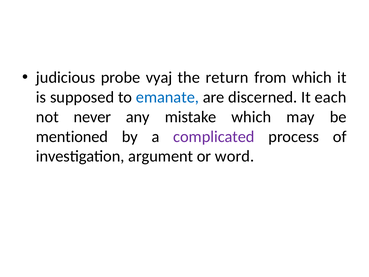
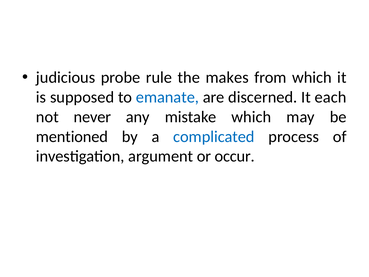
vyaj: vyaj -> rule (159, 77)
return: return -> makes (227, 77)
complicated colour: purple -> blue (214, 136)
word: word -> occur (235, 156)
